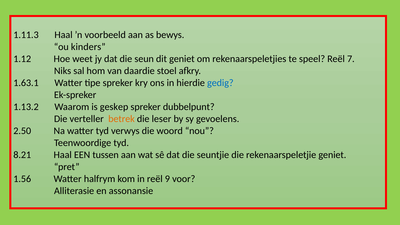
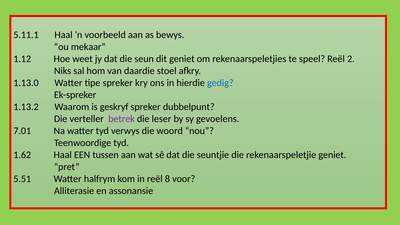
1.11.3: 1.11.3 -> 5.11.1 (26, 35)
kinders: kinders -> mekaar (88, 47)
7: 7 -> 2 (351, 59)
1.63.1: 1.63.1 -> 1.13.0 (26, 83)
geskep: geskep -> geskryf (114, 107)
betrek colour: orange -> purple (122, 119)
2.50: 2.50 -> 7.01 (22, 131)
8.21: 8.21 -> 1.62 (22, 155)
1.56: 1.56 -> 5.51 (22, 179)
9: 9 -> 8 (167, 179)
